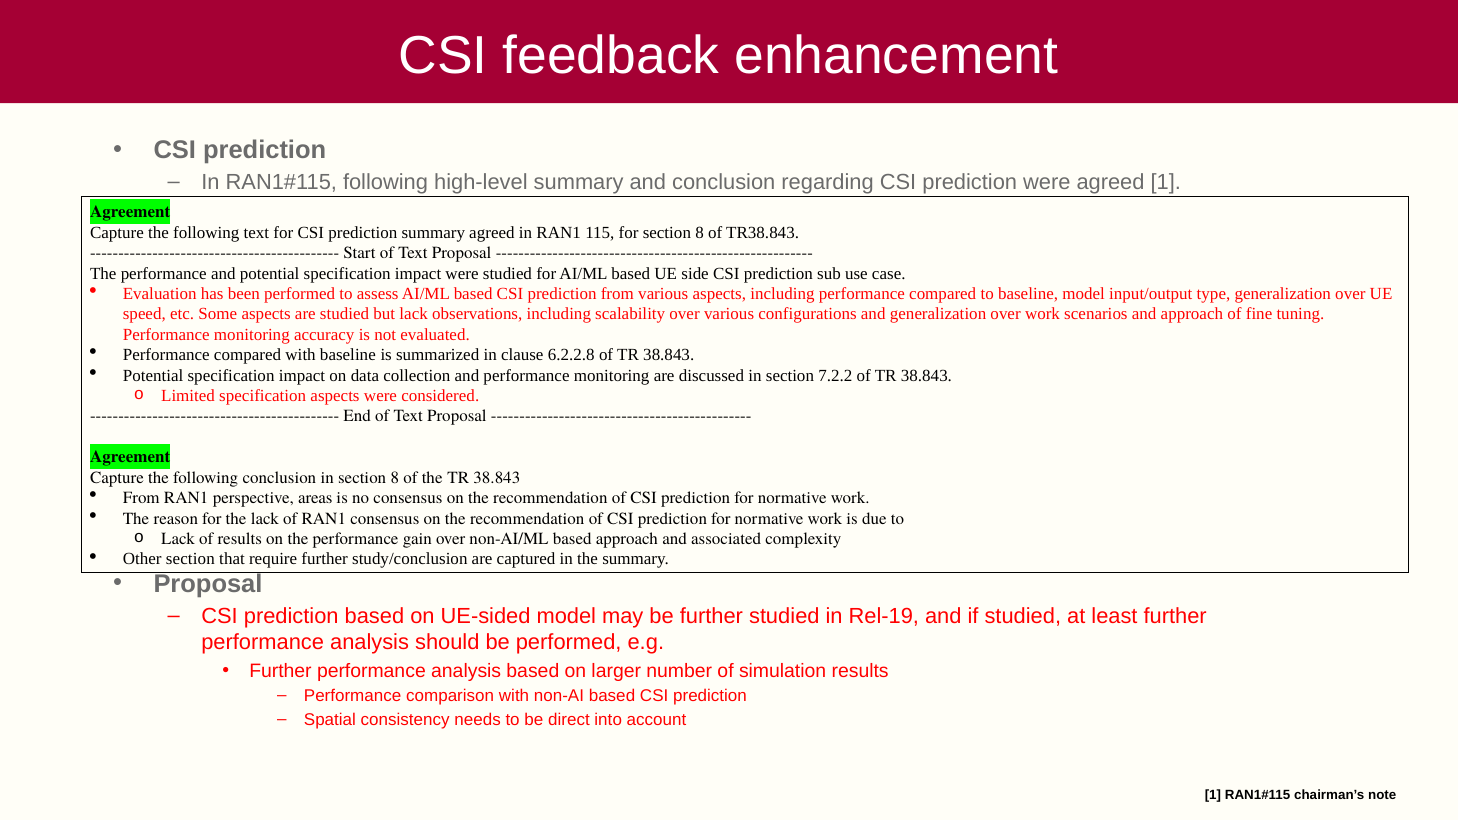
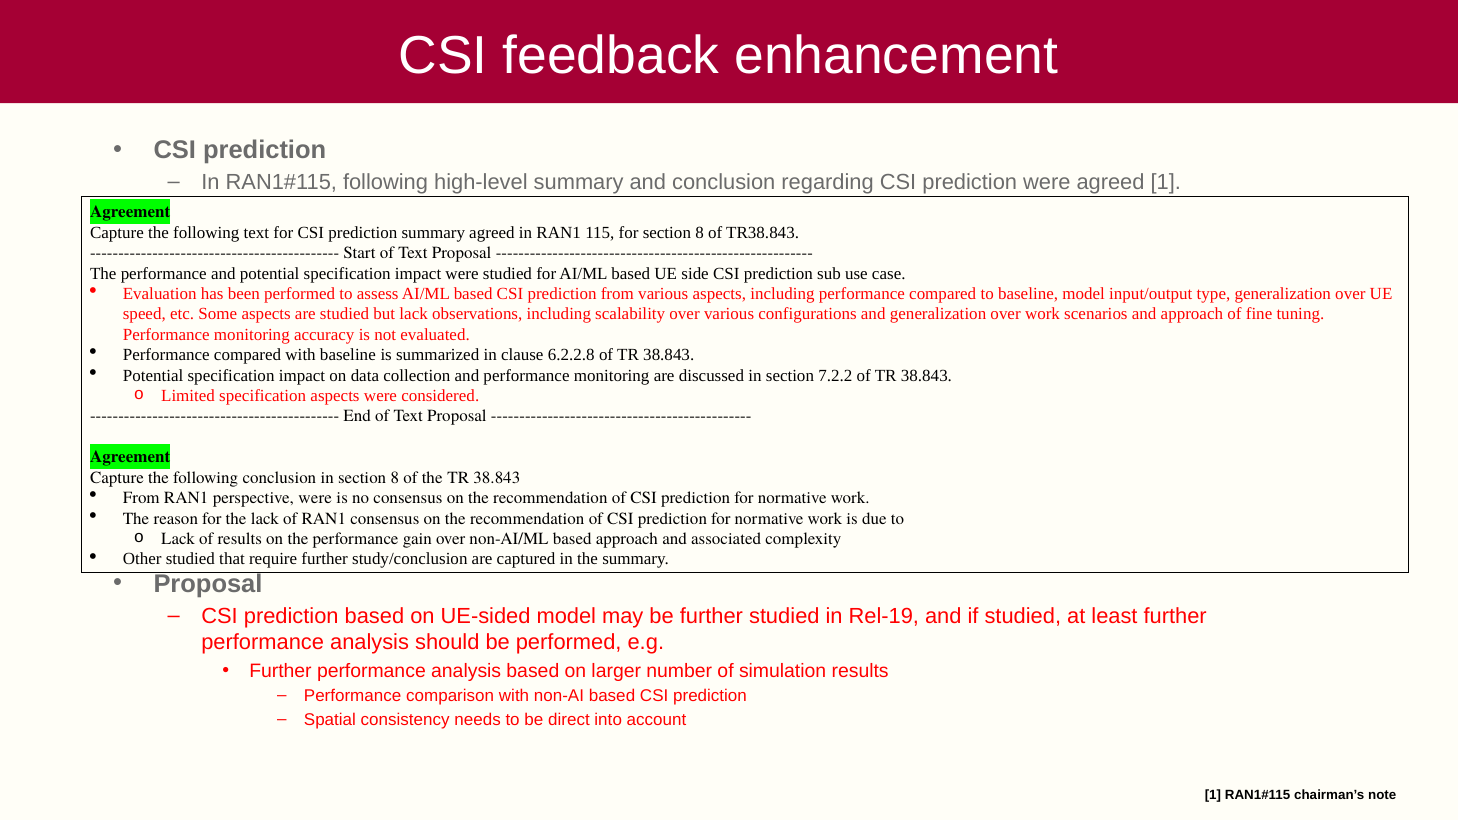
perspective areas: areas -> were (315, 498)
Other section: section -> studied (190, 559)
